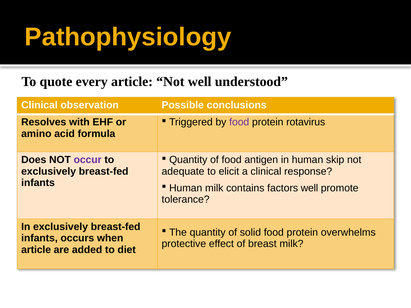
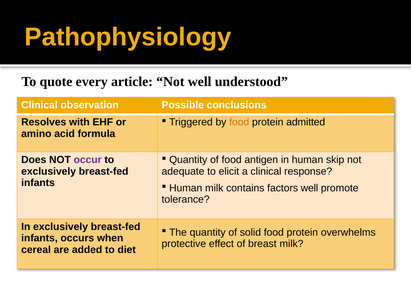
food colour: purple -> orange (239, 122)
rotavirus: rotavirus -> admitted (306, 122)
article: article -> cereal (36, 250)
